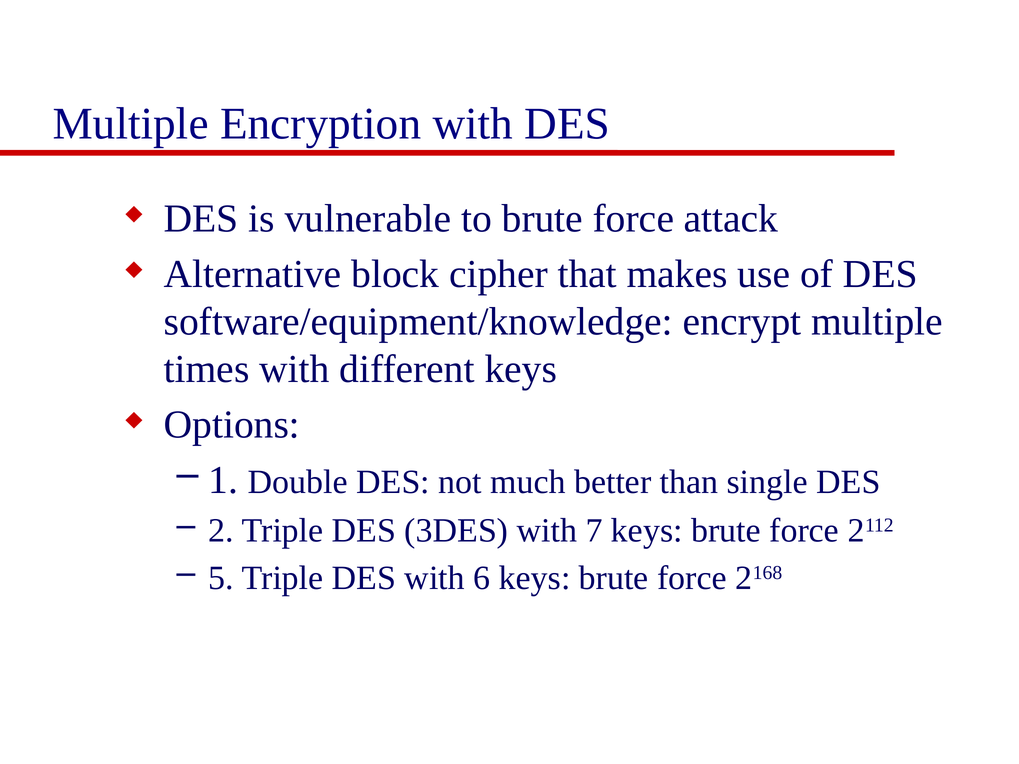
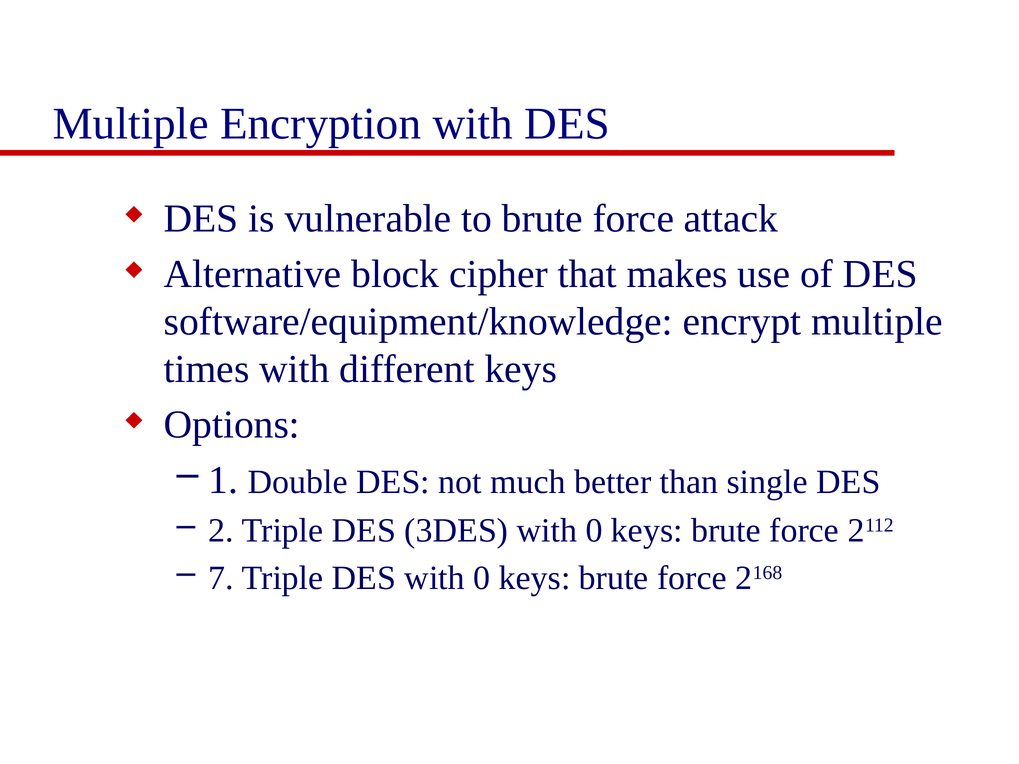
3DES with 7: 7 -> 0 (594, 531)
5: 5 -> 7 (221, 578)
DES with 6: 6 -> 0 (482, 578)
